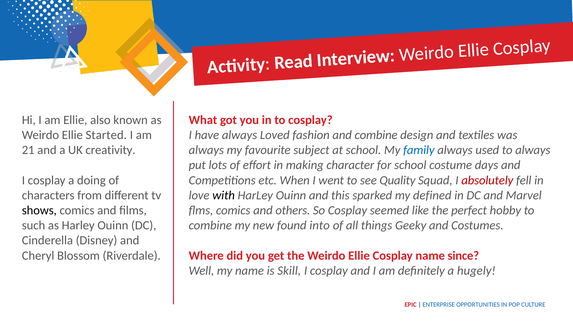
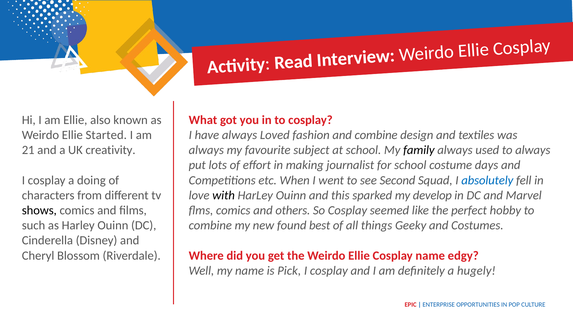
family colour: blue -> black (419, 150)
character: character -> journalist (350, 165)
Quality: Quality -> Second (397, 180)
absolutely colour: red -> blue (487, 180)
defined: defined -> develop (432, 195)
into: into -> best (320, 225)
since: since -> edgy (463, 255)
Skill: Skill -> Pick (289, 270)
